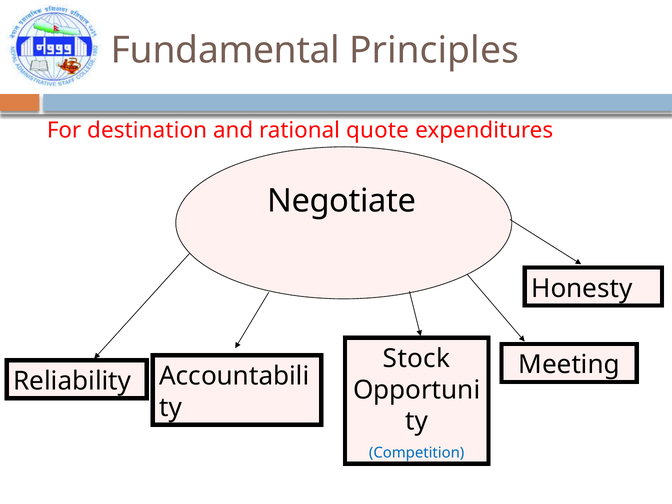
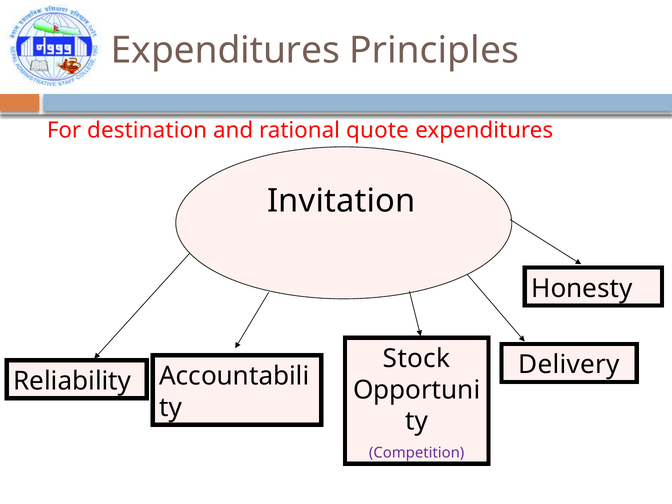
Fundamental: Fundamental -> Expenditures (225, 50)
Negotiate: Negotiate -> Invitation (341, 201)
Meeting: Meeting -> Delivery (569, 365)
Competition colour: blue -> purple (417, 453)
